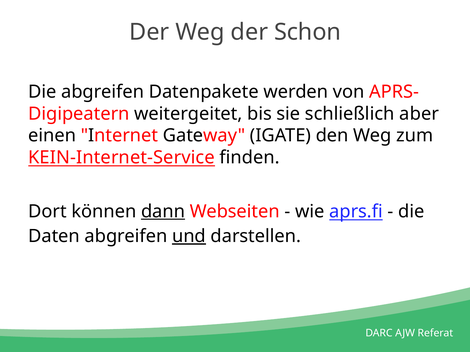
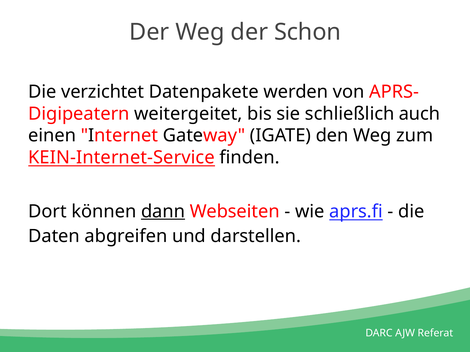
Die abgreifen: abgreifen -> verzichtet (103, 92)
aber: aber -> auch (419, 114)
und underline: present -> none (189, 237)
